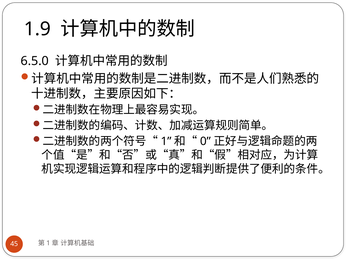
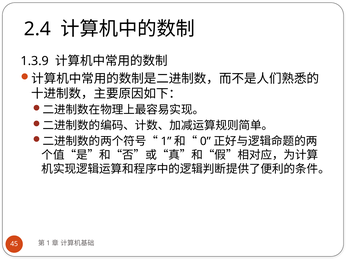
1.9: 1.9 -> 2.4 (37, 29)
6.5.0: 6.5.0 -> 1.3.9 (35, 61)
